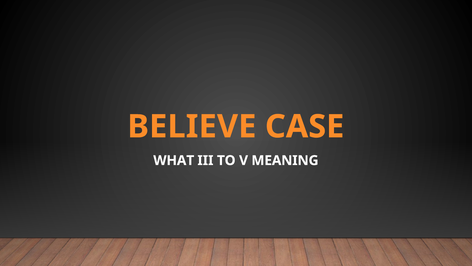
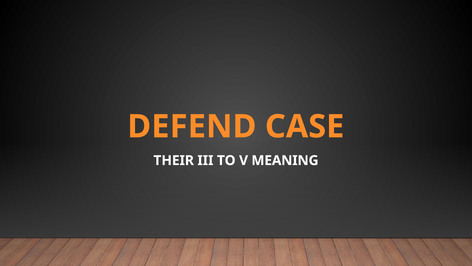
BELIEVE: BELIEVE -> DEFEND (192, 126)
WHAT: WHAT -> THEIR (174, 160)
